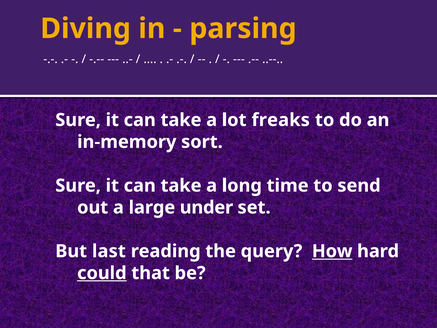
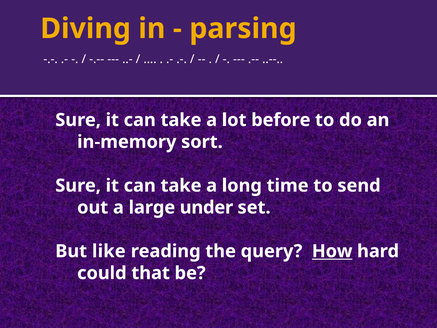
freaks: freaks -> before (281, 120)
last: last -> like (109, 251)
could underline: present -> none (102, 273)
